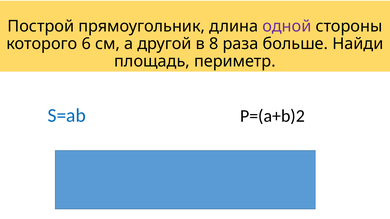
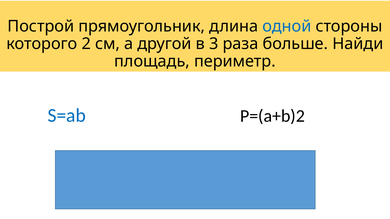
одной colour: purple -> blue (287, 26)
6: 6 -> 2 (86, 44)
8: 8 -> 3 (214, 44)
